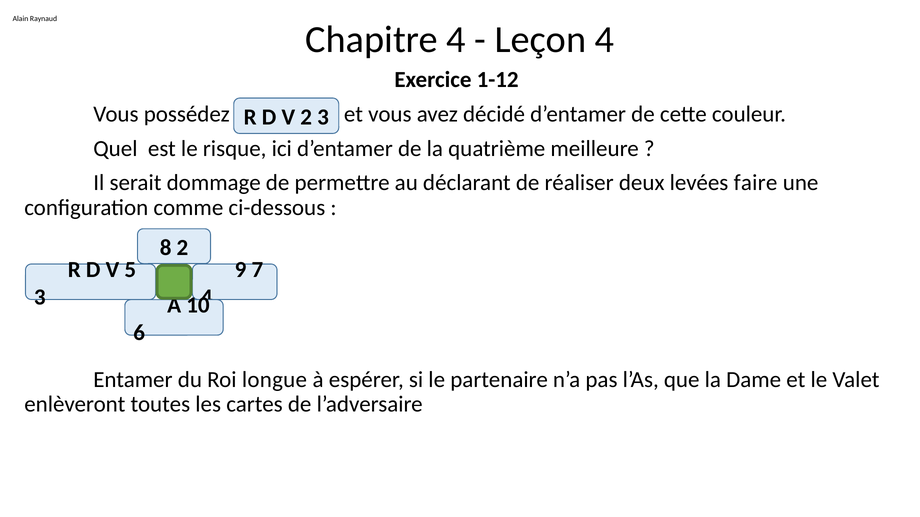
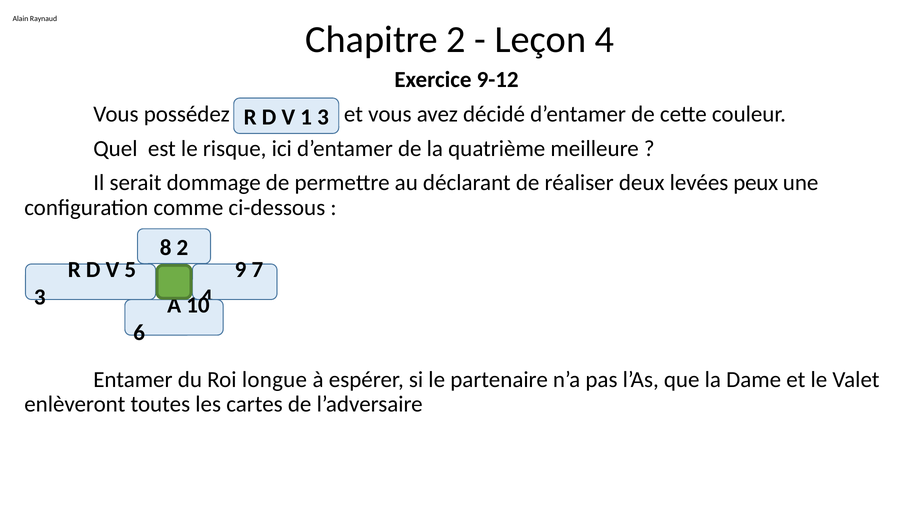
Chapitre 4: 4 -> 2 (456, 40)
1-12: 1-12 -> 9-12 (498, 80)
V 2: 2 -> 1 (306, 117)
faire: faire -> peux (756, 183)
